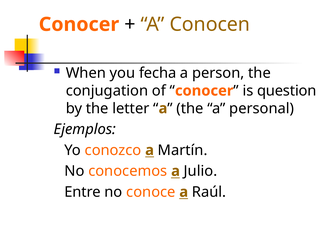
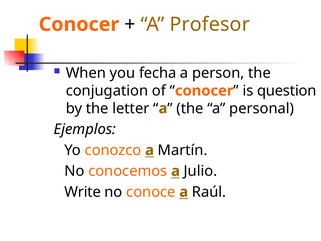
Conocen: Conocen -> Profesor (210, 24)
Entre: Entre -> Write (83, 192)
